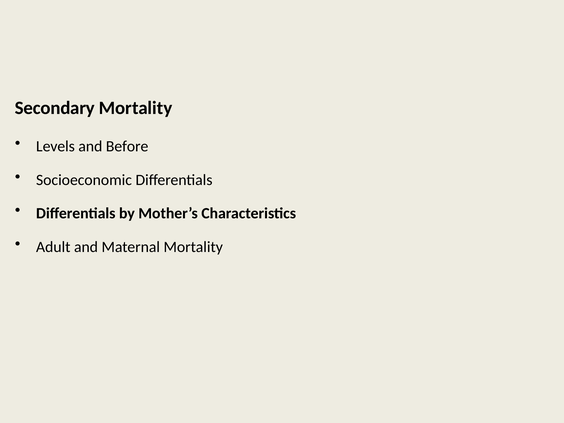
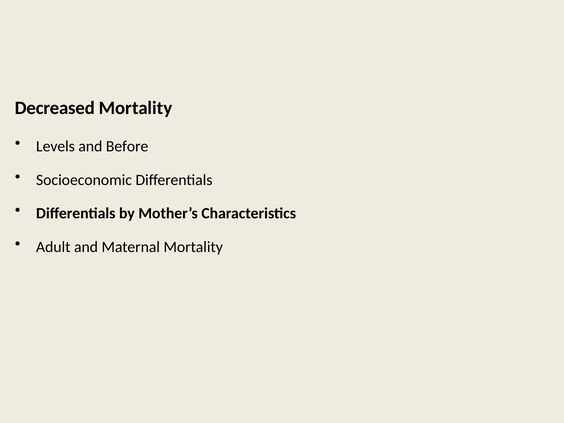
Secondary: Secondary -> Decreased (55, 108)
